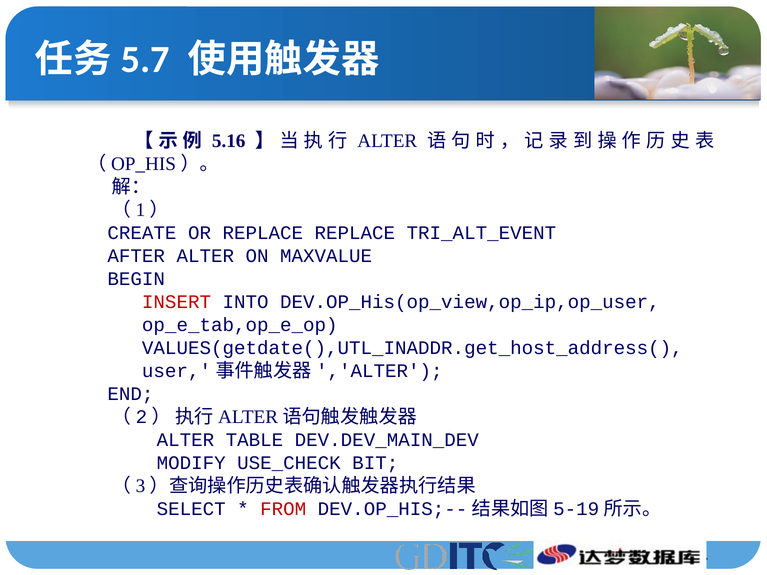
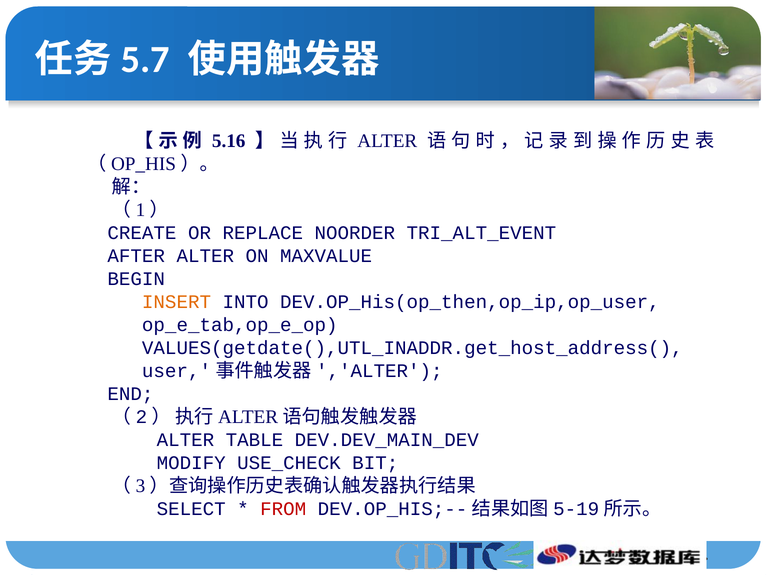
REPLACE REPLACE: REPLACE -> NOORDER (355, 233)
INSERT colour: red -> orange (177, 302)
DEV.OP_His(op_view,op_ip,op_user: DEV.OP_His(op_view,op_ip,op_user -> DEV.OP_His(op_then,op_ip,op_user (470, 302)
